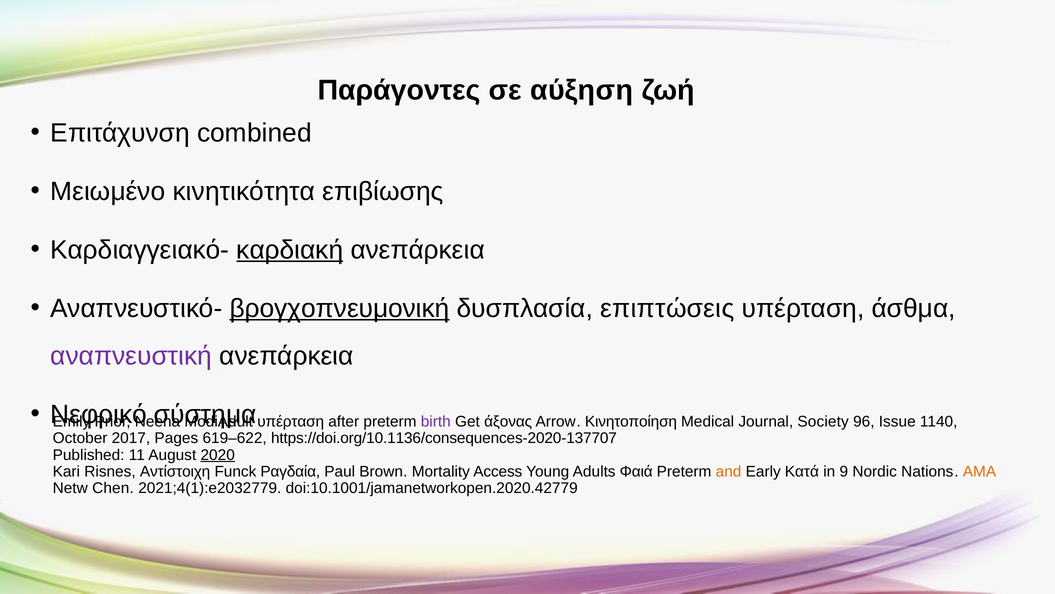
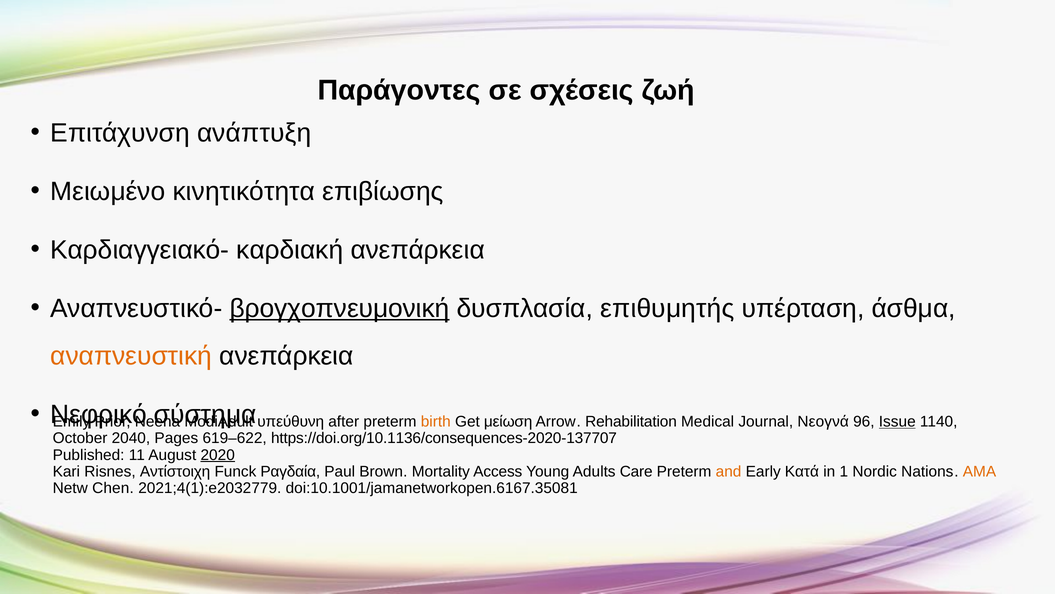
αύξηση: αύξηση -> σχέσεις (582, 90)
combined: combined -> ανάπτυξη (254, 133)
καρδιακή underline: present -> none (290, 250)
επιπτώσεις: επιπτώσεις -> επιθυμητής (667, 308)
αναπνευστική colour: purple -> orange (131, 356)
υπέρταση: υπέρταση -> υπεύθυνη (291, 421)
birth colour: purple -> orange (436, 421)
άξονας: άξονας -> μείωση (508, 421)
Κινητοποίηση: Κινητοποίηση -> Rehabilitation (631, 421)
Society: Society -> Νεογνά (823, 421)
Issue underline: none -> present (897, 421)
2017: 2017 -> 2040 (131, 438)
Φαιά: Φαιά -> Care (636, 471)
9: 9 -> 1 (844, 471)
doi:10.1001/jamanetworkopen.2020.42779: doi:10.1001/jamanetworkopen.2020.42779 -> doi:10.1001/jamanetworkopen.6167.35081 (432, 488)
